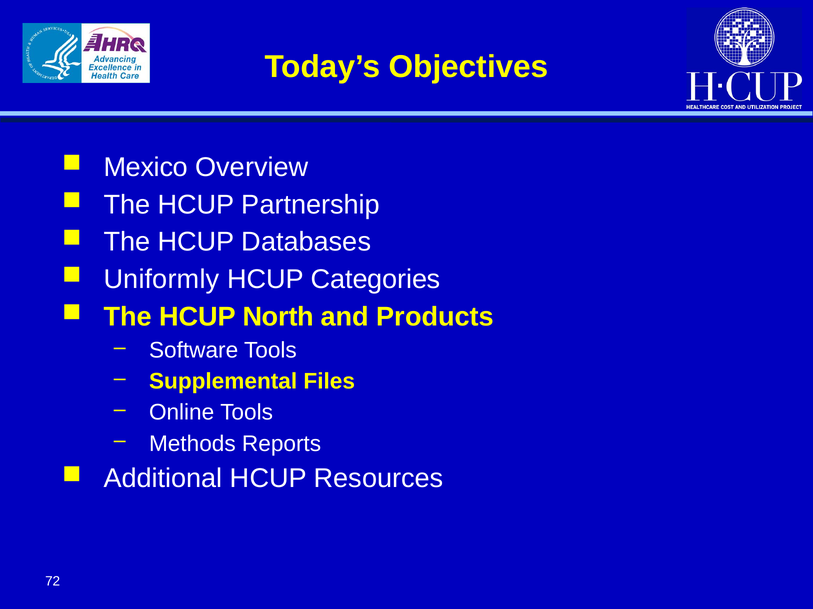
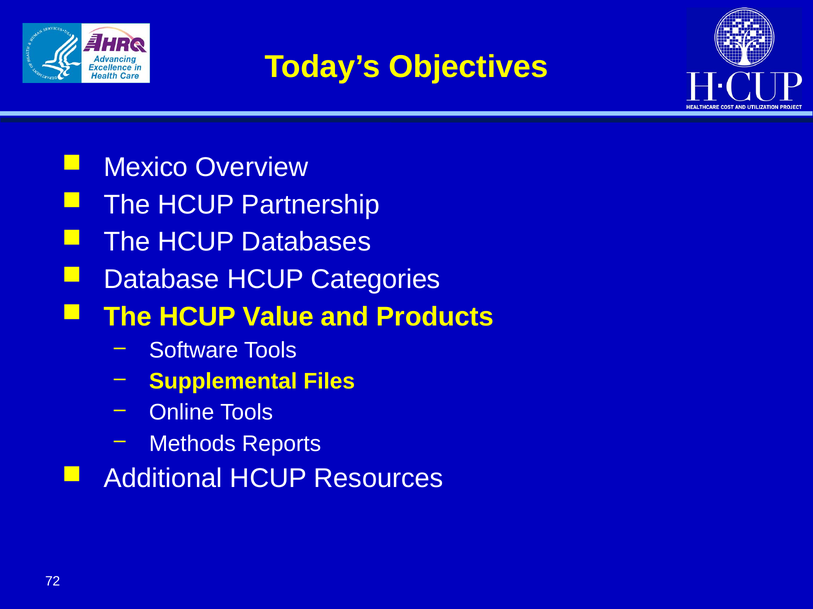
Uniformly: Uniformly -> Database (162, 280)
North: North -> Value (278, 317)
